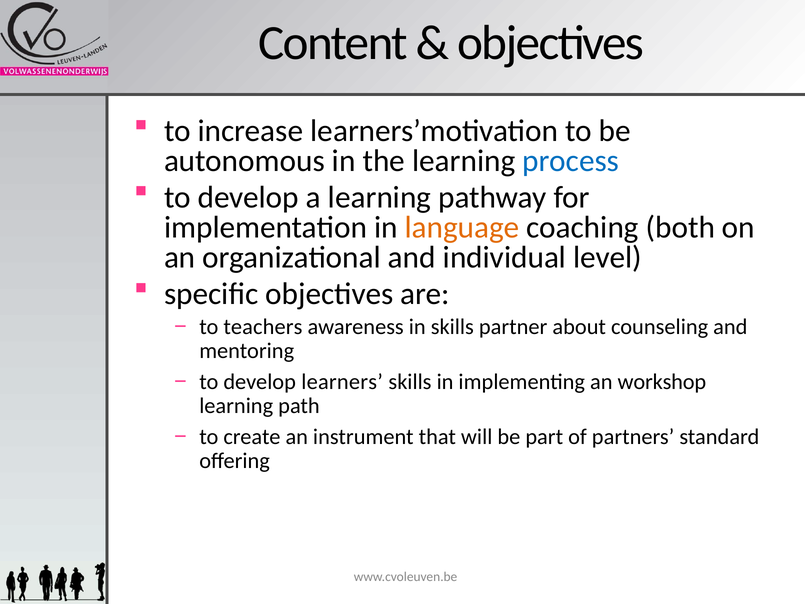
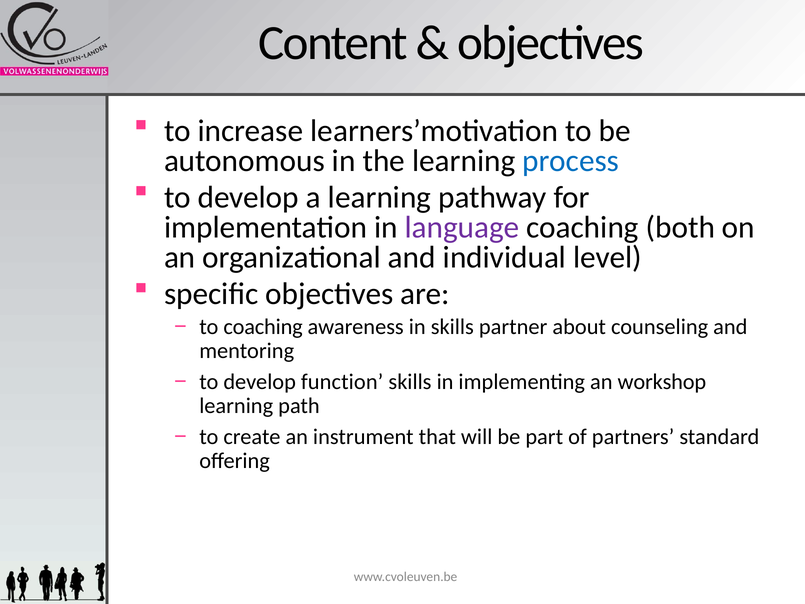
language colour: orange -> purple (462, 227)
to teachers: teachers -> coaching (263, 327)
learners: learners -> function (342, 382)
